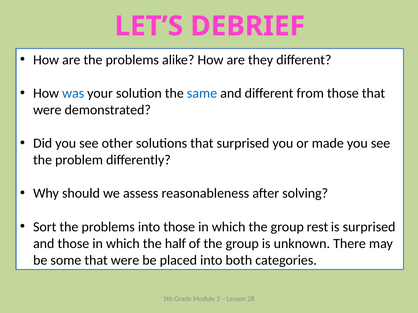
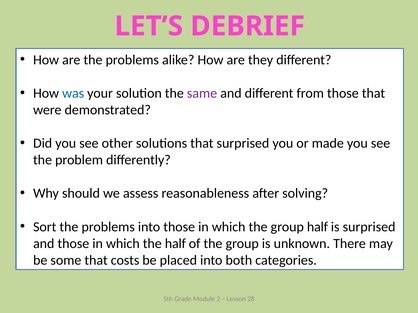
same colour: blue -> purple (202, 93)
group rest: rest -> half (317, 227)
some that were: were -> costs (125, 261)
